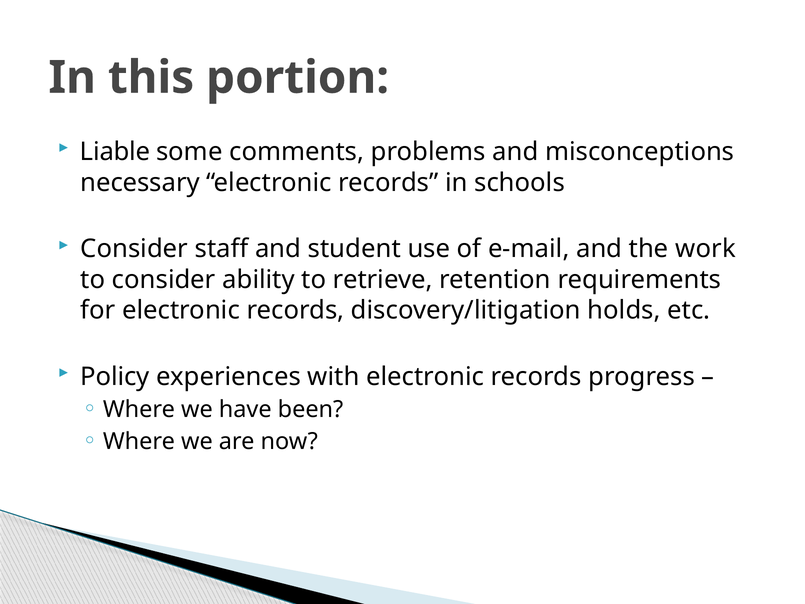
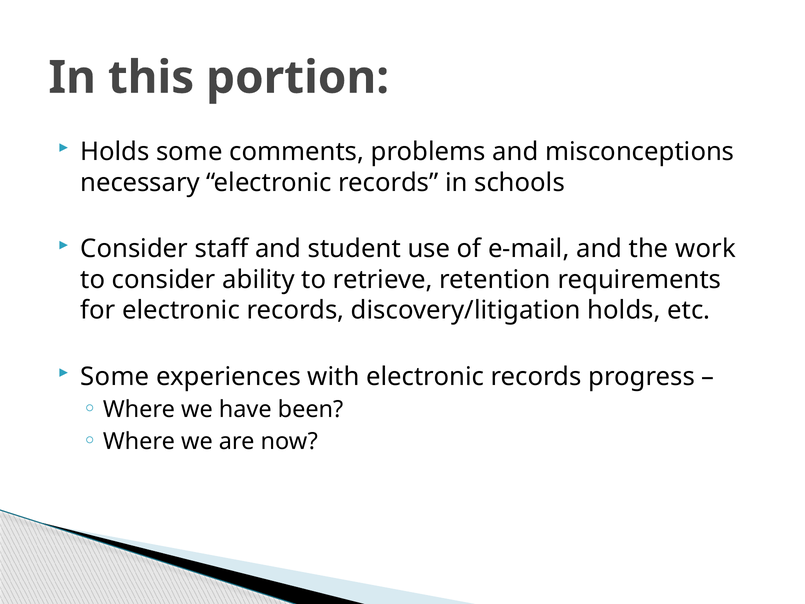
Liable: Liable -> Holds (115, 152)
Policy: Policy -> Some (115, 376)
